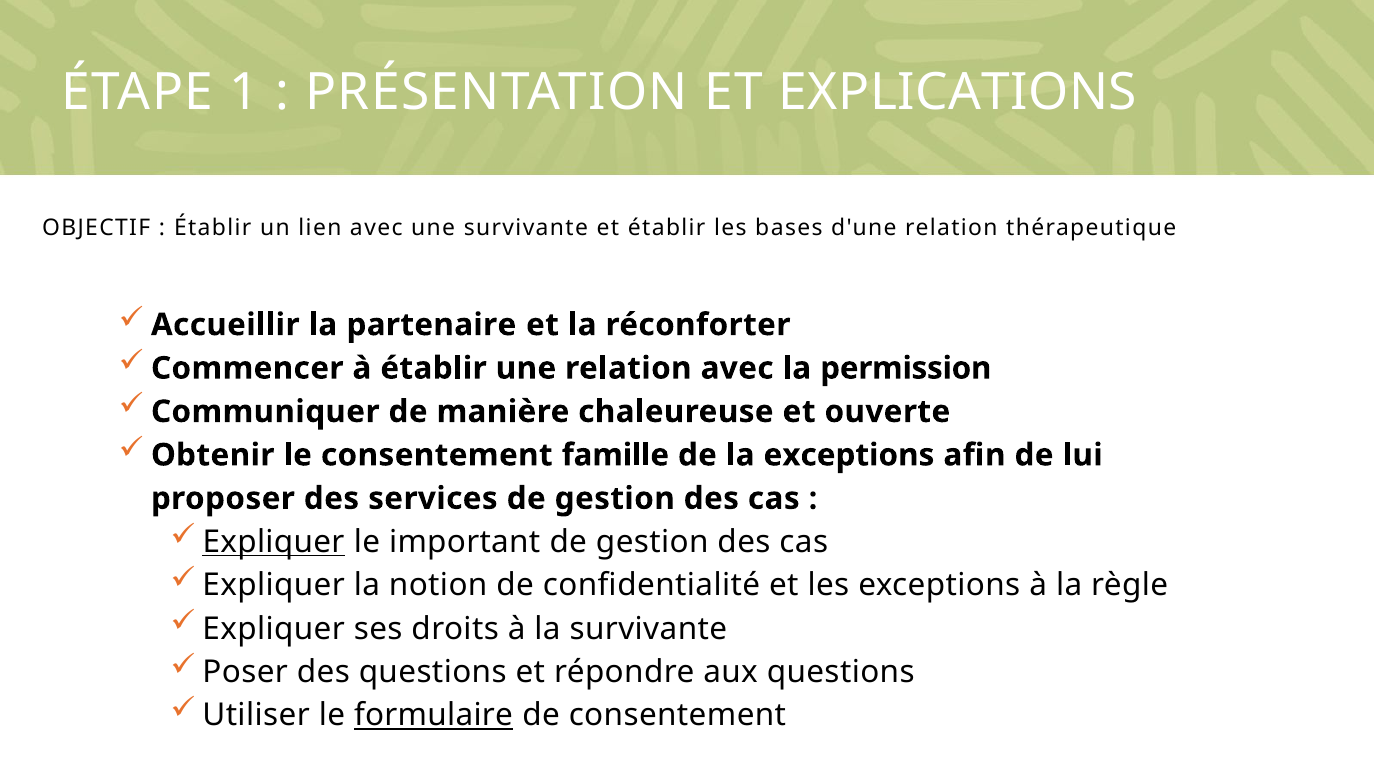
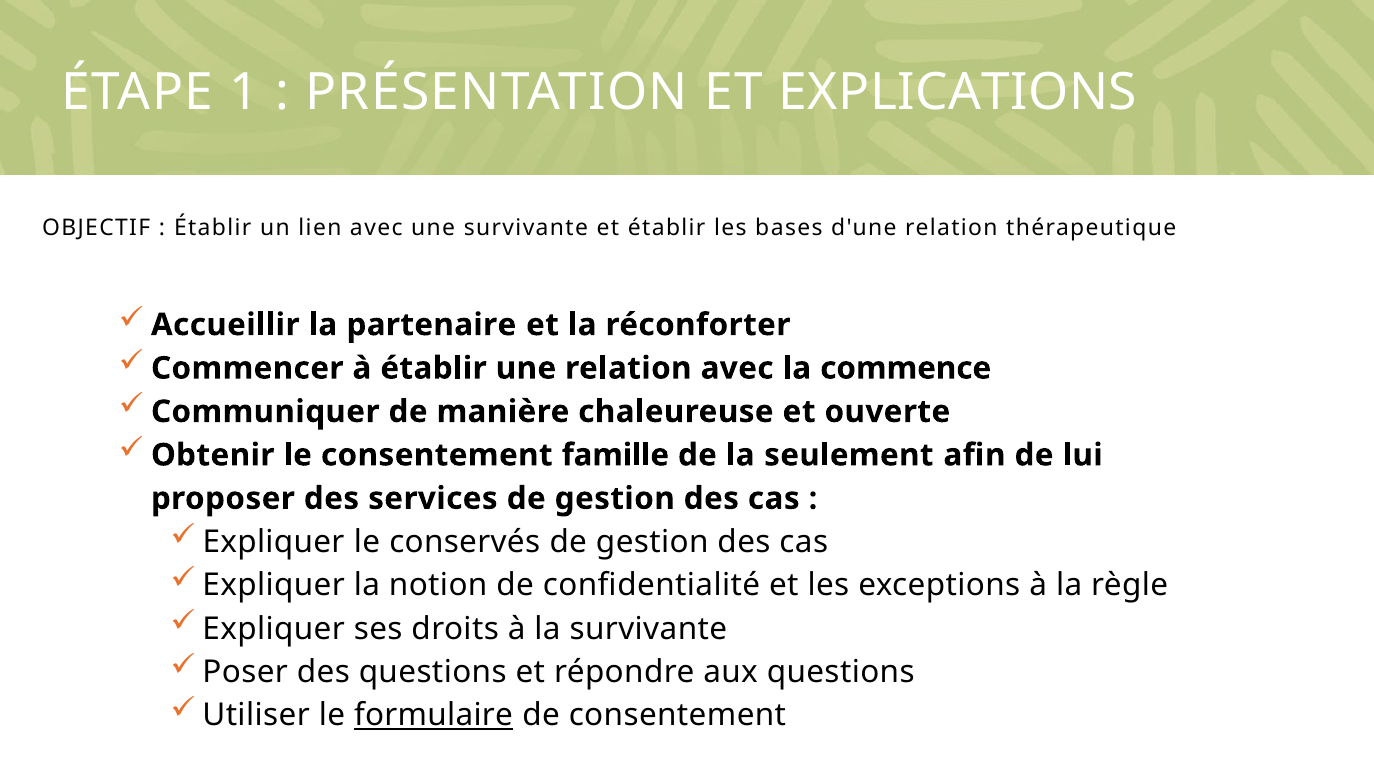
permission: permission -> commence (906, 368)
la exceptions: exceptions -> seulement (849, 455)
Expliquer underline: present -> none (274, 542)
important: important -> conservés (465, 542)
